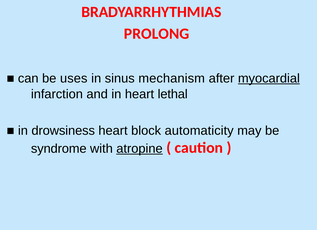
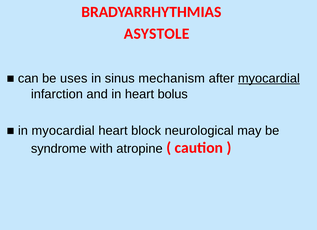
PROLONG: PROLONG -> ASYSTOLE (157, 34)
lethal: lethal -> bolus (173, 94)
in drowsiness: drowsiness -> myocardial (63, 131)
automaticity: automaticity -> neurological (199, 131)
atropine underline: present -> none (140, 149)
